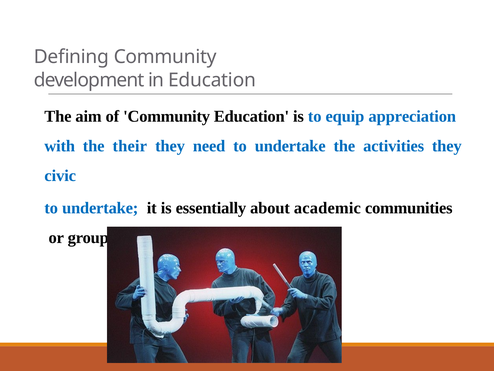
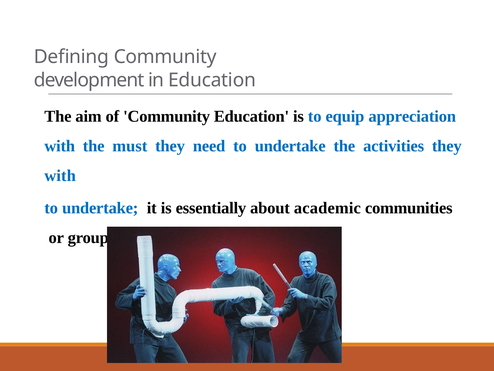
their: their -> must (130, 146)
civic: civic -> with (60, 176)
